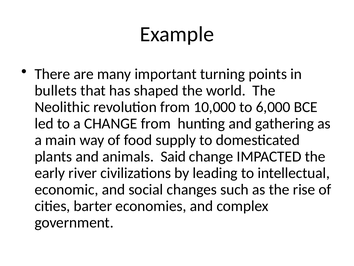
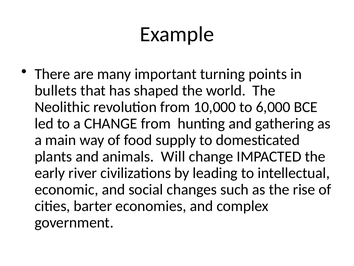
Said: Said -> Will (173, 156)
